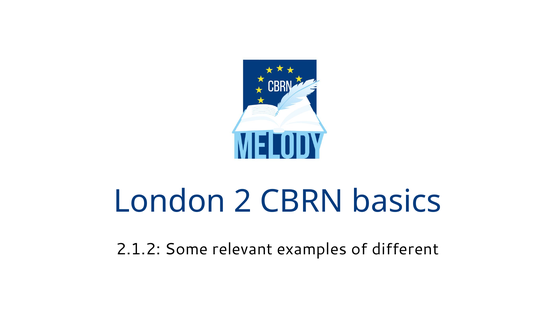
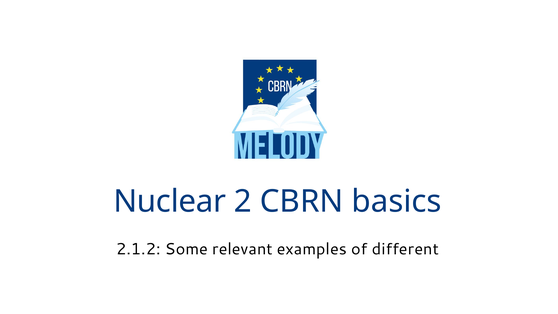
London: London -> Nuclear (170, 201)
